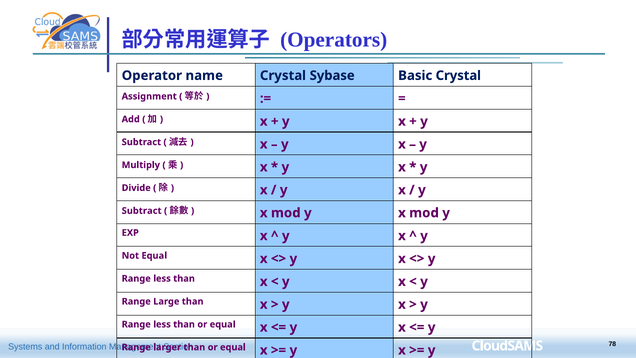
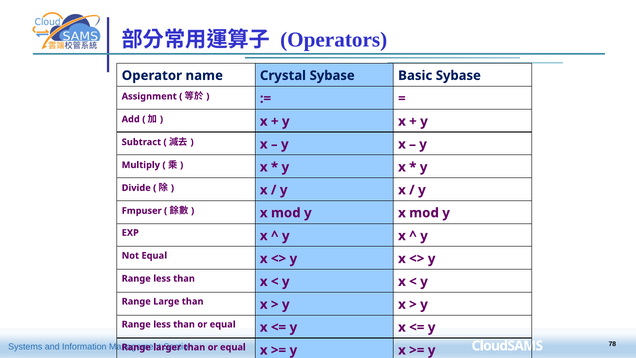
Basic Crystal: Crystal -> Sybase (458, 75)
Subtract: Subtract -> Fmpuser (142, 211)
